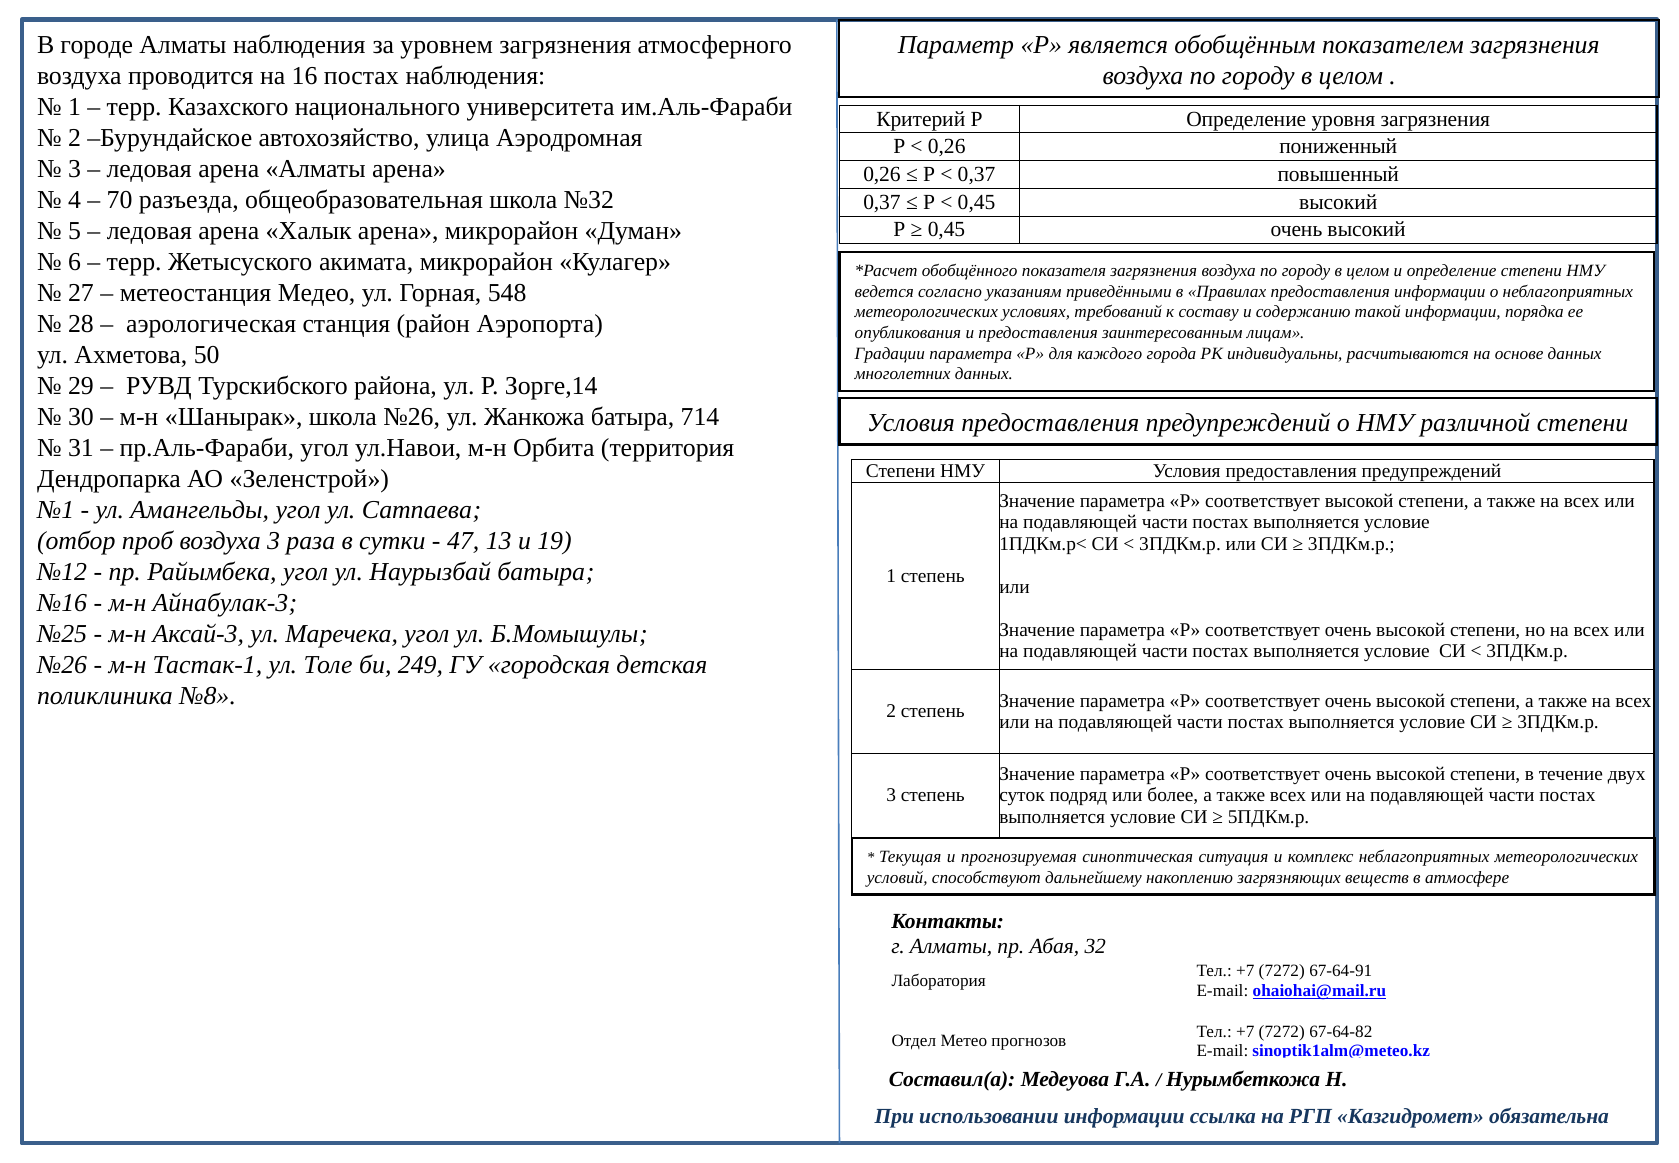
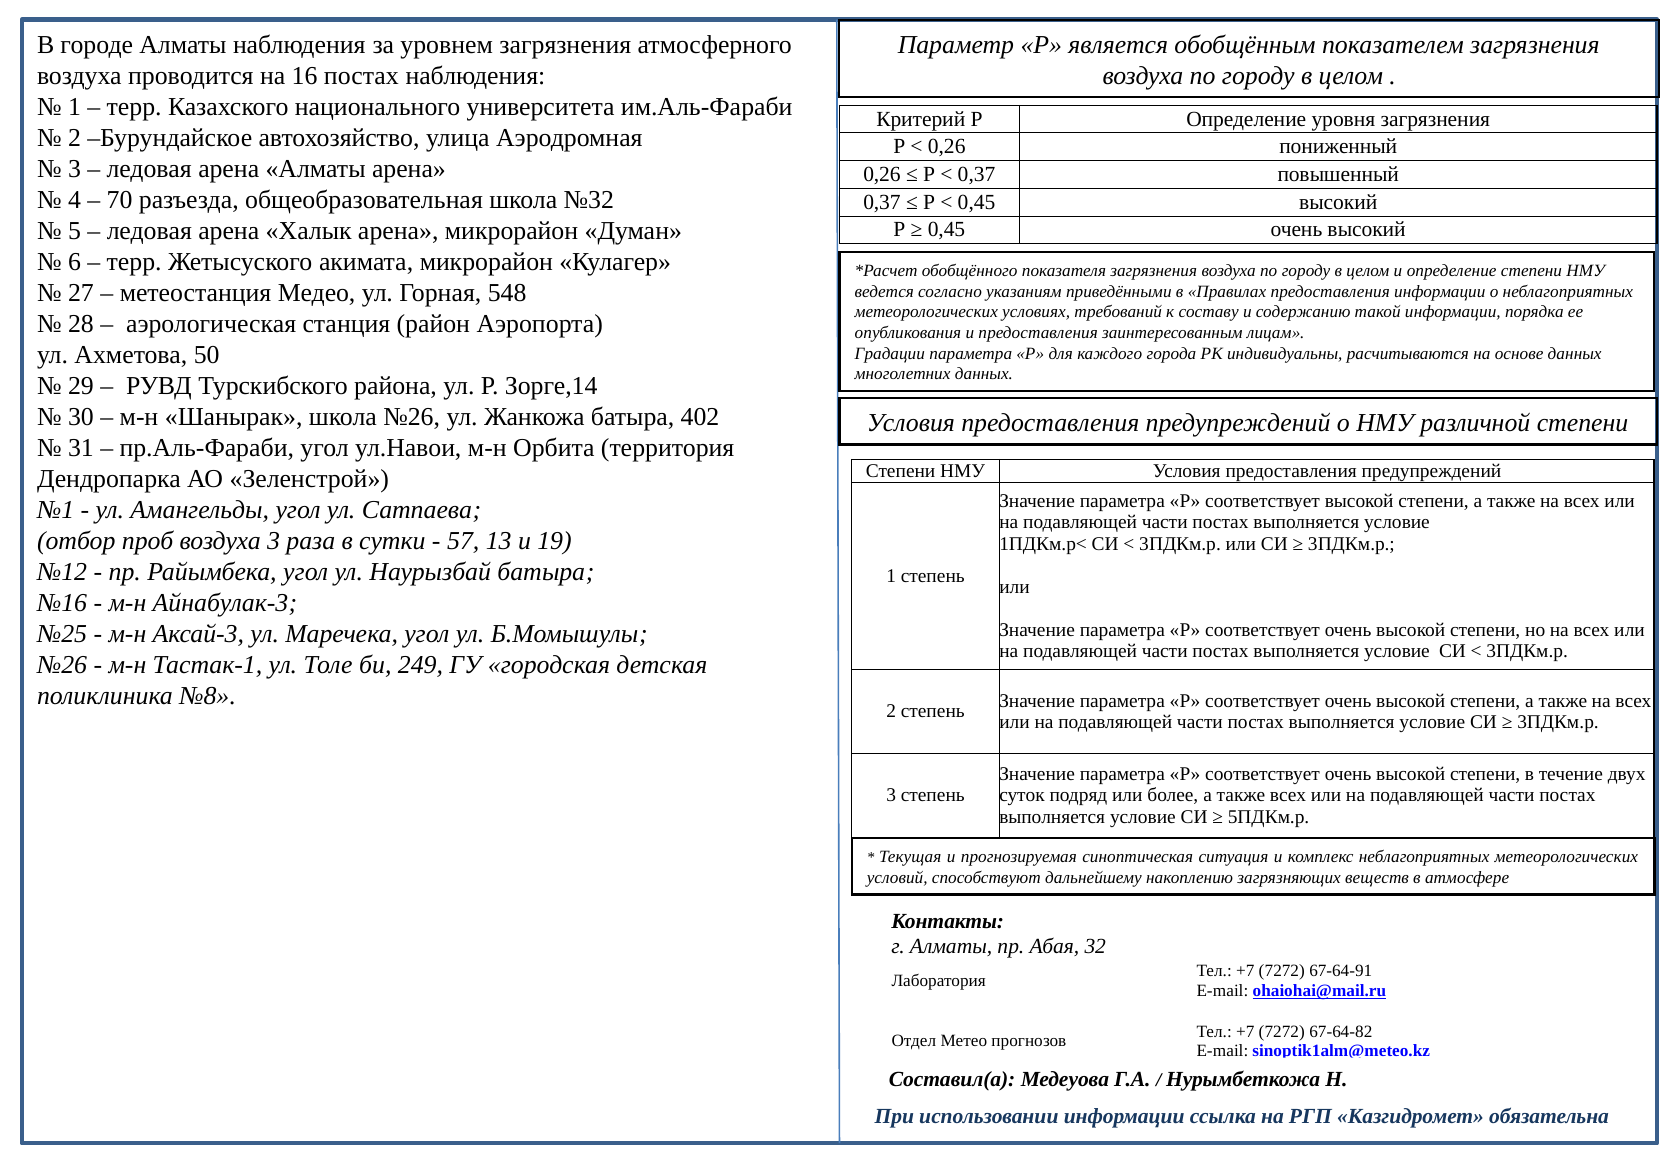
714: 714 -> 402 (700, 416)
47: 47 -> 57 (463, 540)
